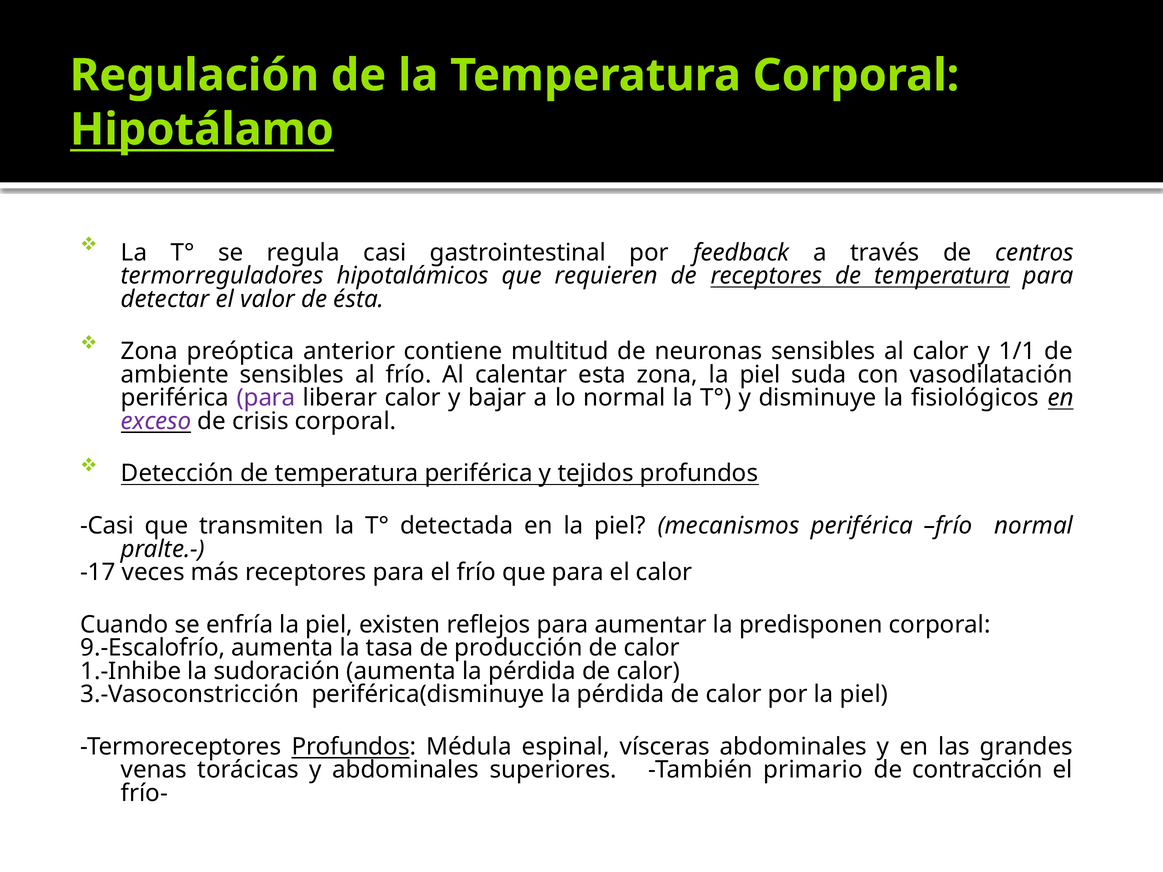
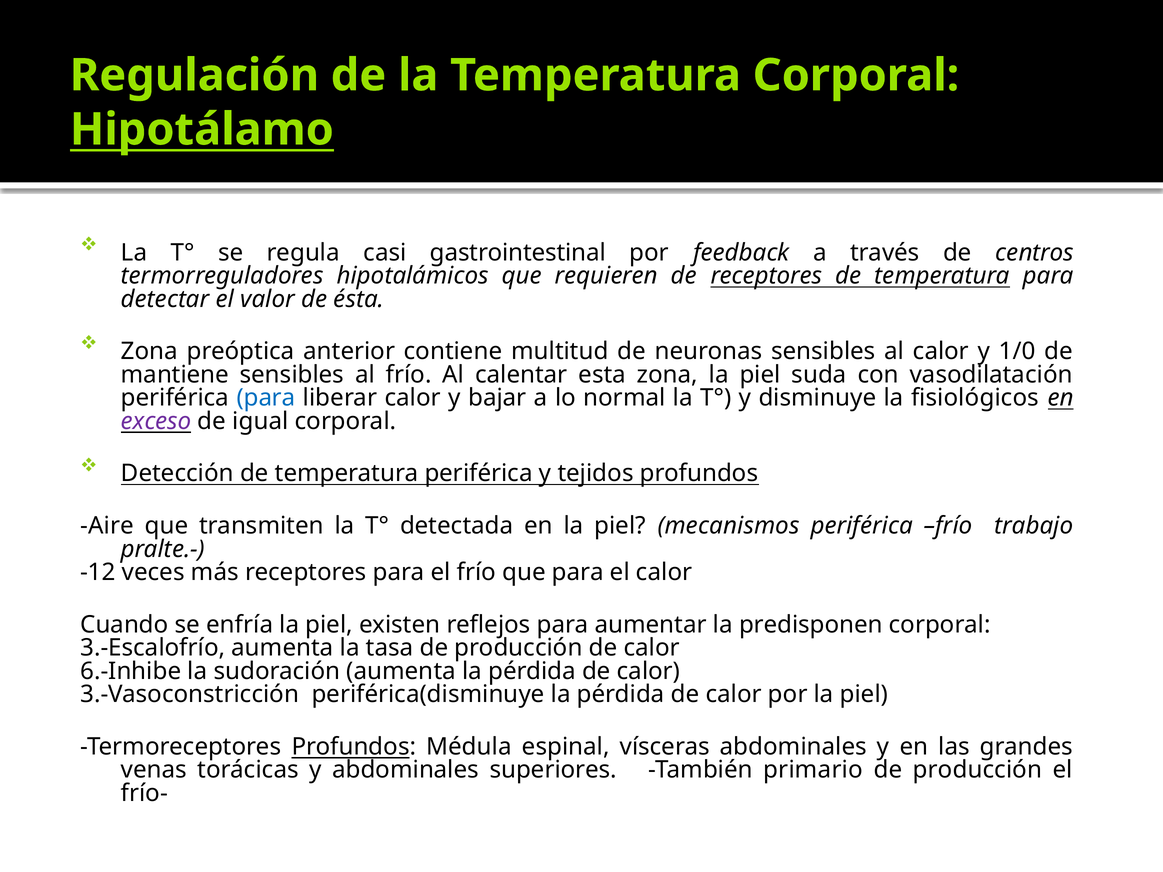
1/1: 1/1 -> 1/0 (1017, 352)
ambiente: ambiente -> mantiene (175, 375)
para colour: purple -> blue (266, 398)
crisis: crisis -> igual (260, 421)
Casi: Casi -> Aire (107, 526)
frío normal: normal -> trabajo (1034, 526)
-17: -17 -> -12 (98, 572)
9.-Escalofrío: 9.-Escalofrío -> 3.-Escalofrío (153, 648)
1.-Inhibe: 1.-Inhibe -> 6.-Inhibe (131, 671)
contracción: contracción -> producción (977, 770)
